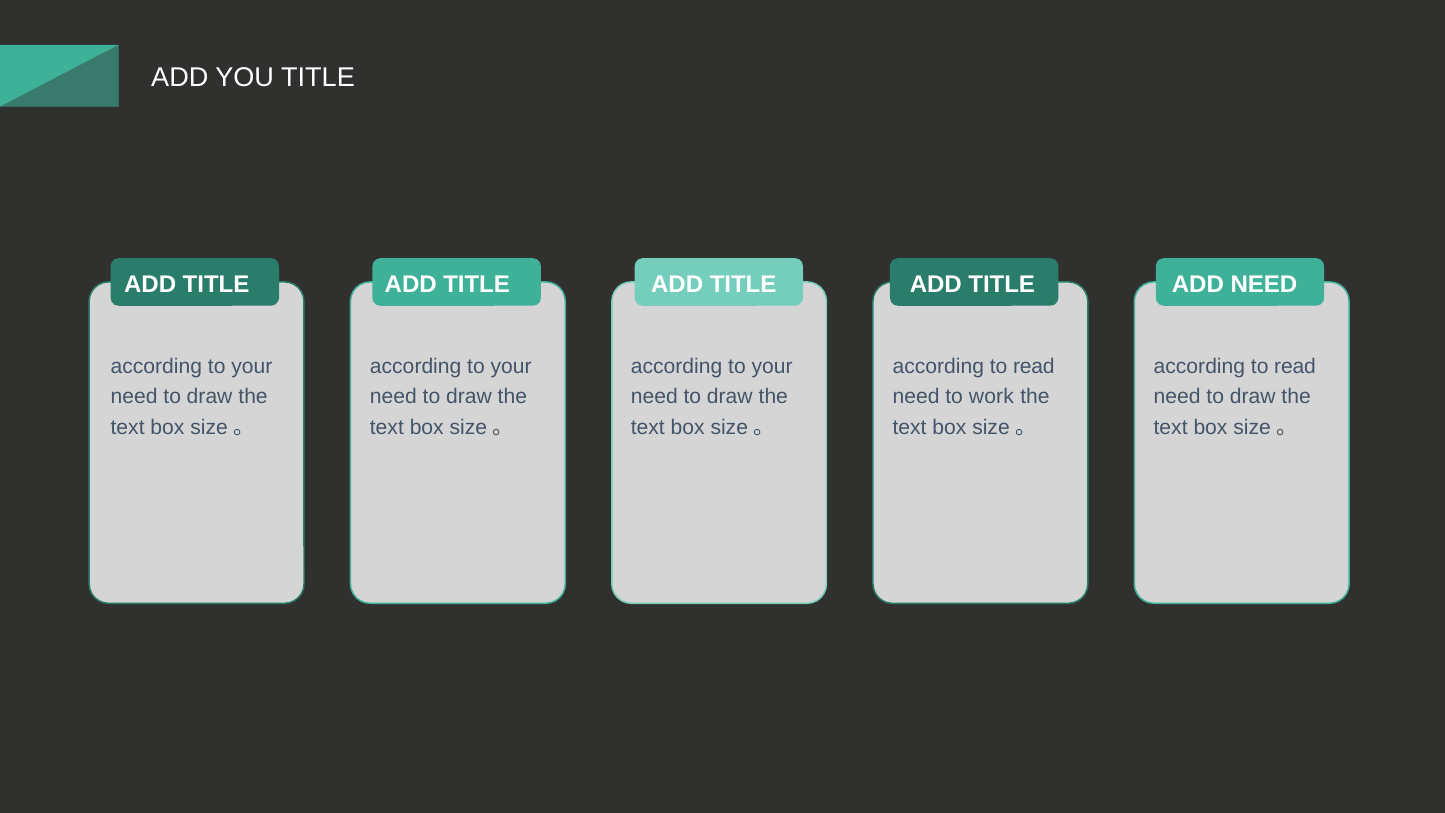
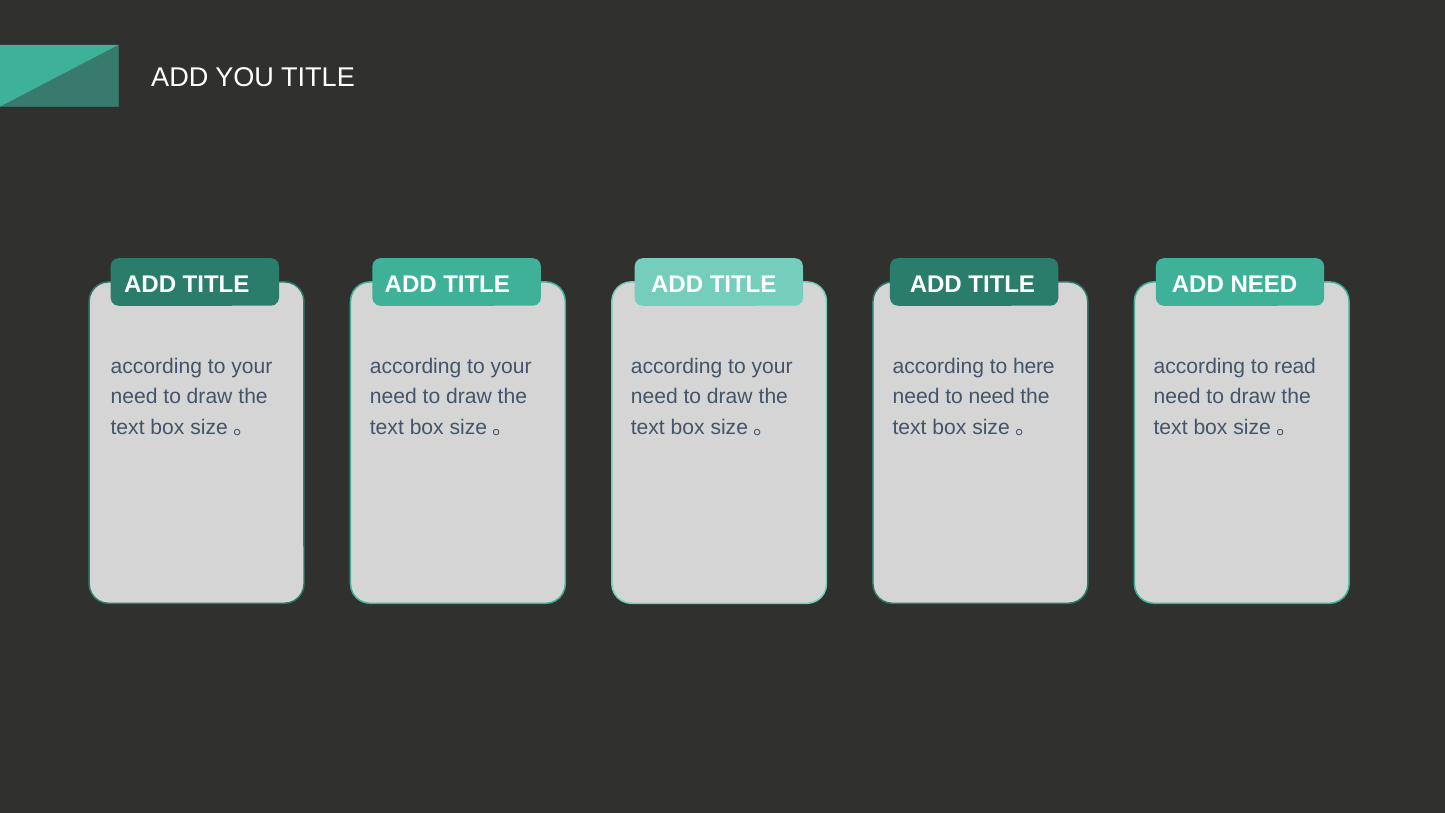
read: read -> here (1034, 366)
to work: work -> need (992, 397)
